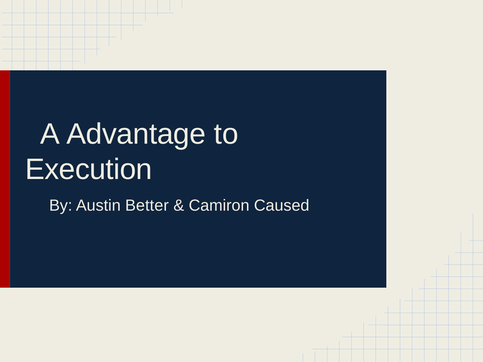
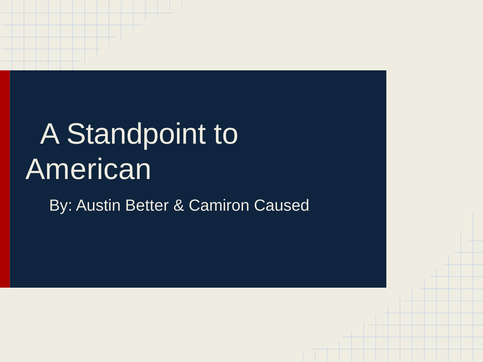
Advantage: Advantage -> Standpoint (136, 134)
Execution: Execution -> American (88, 170)
